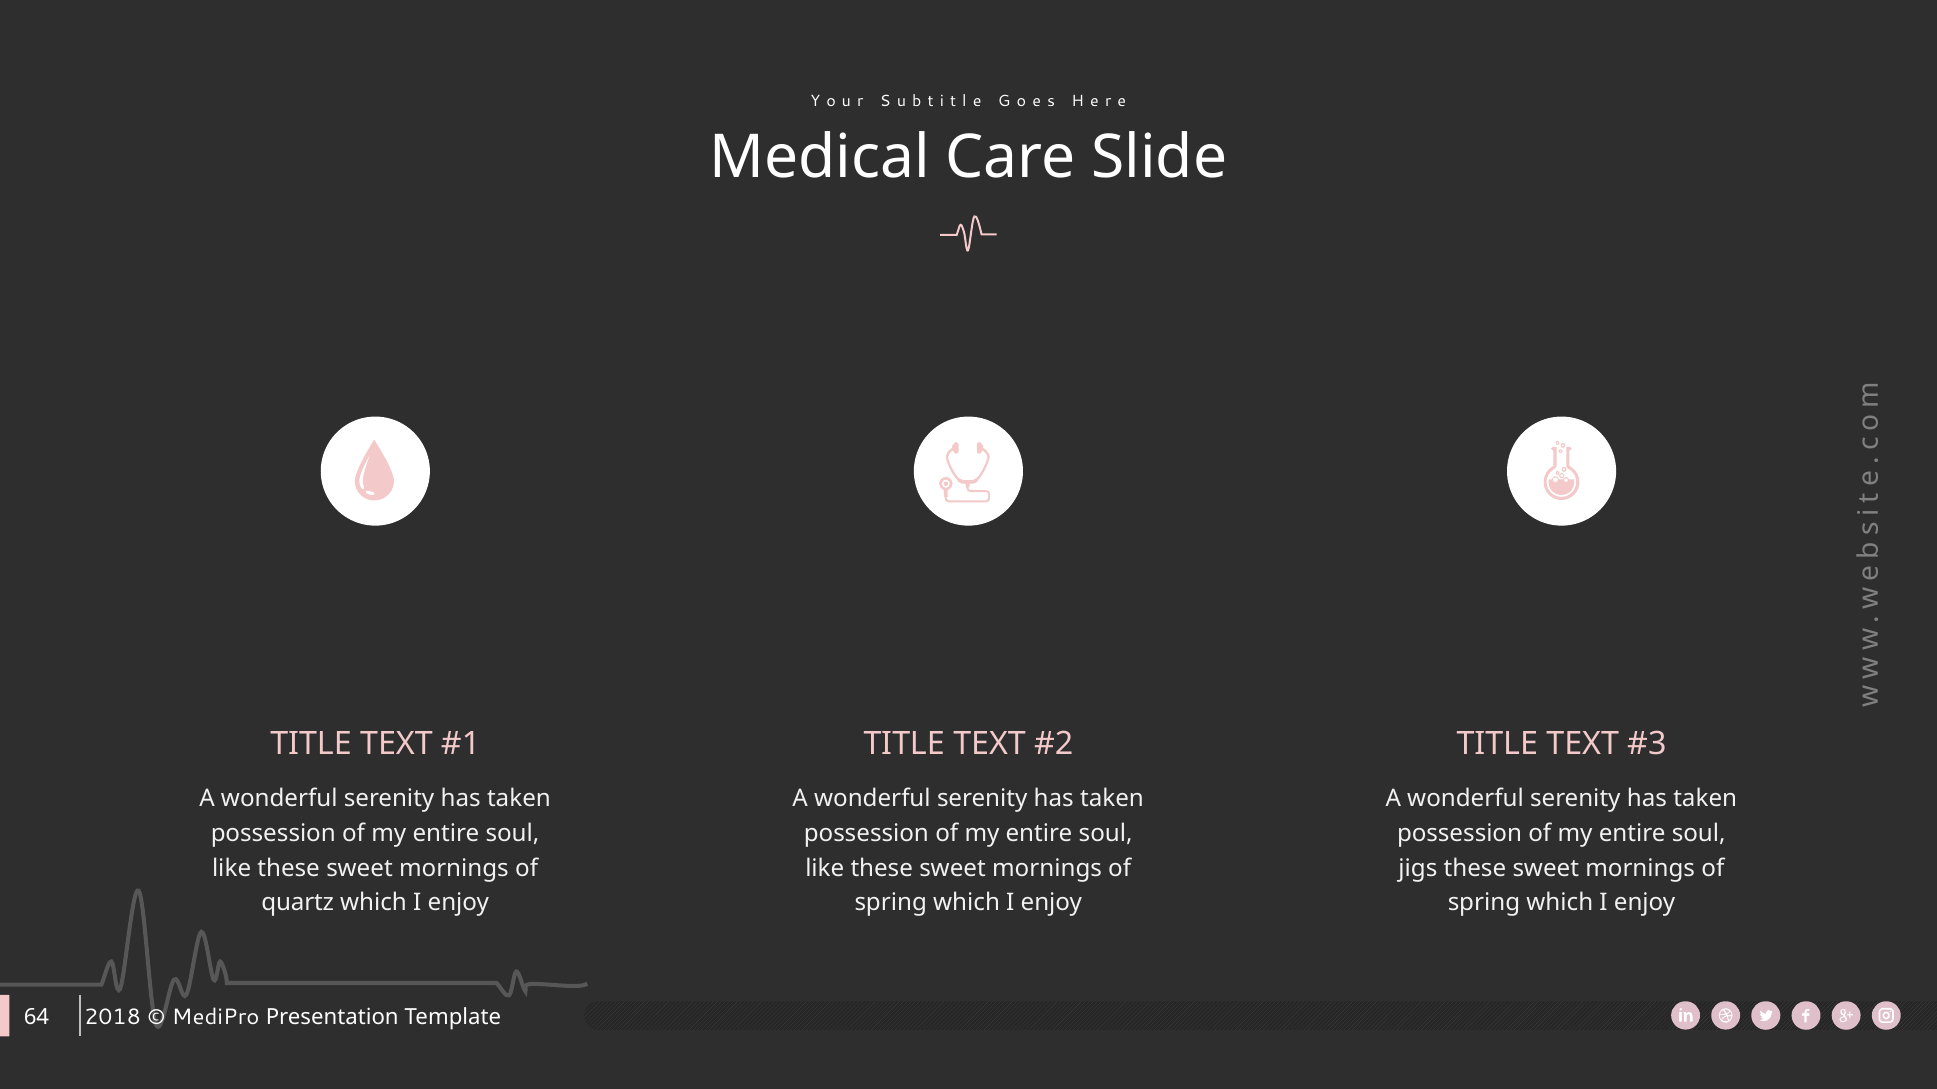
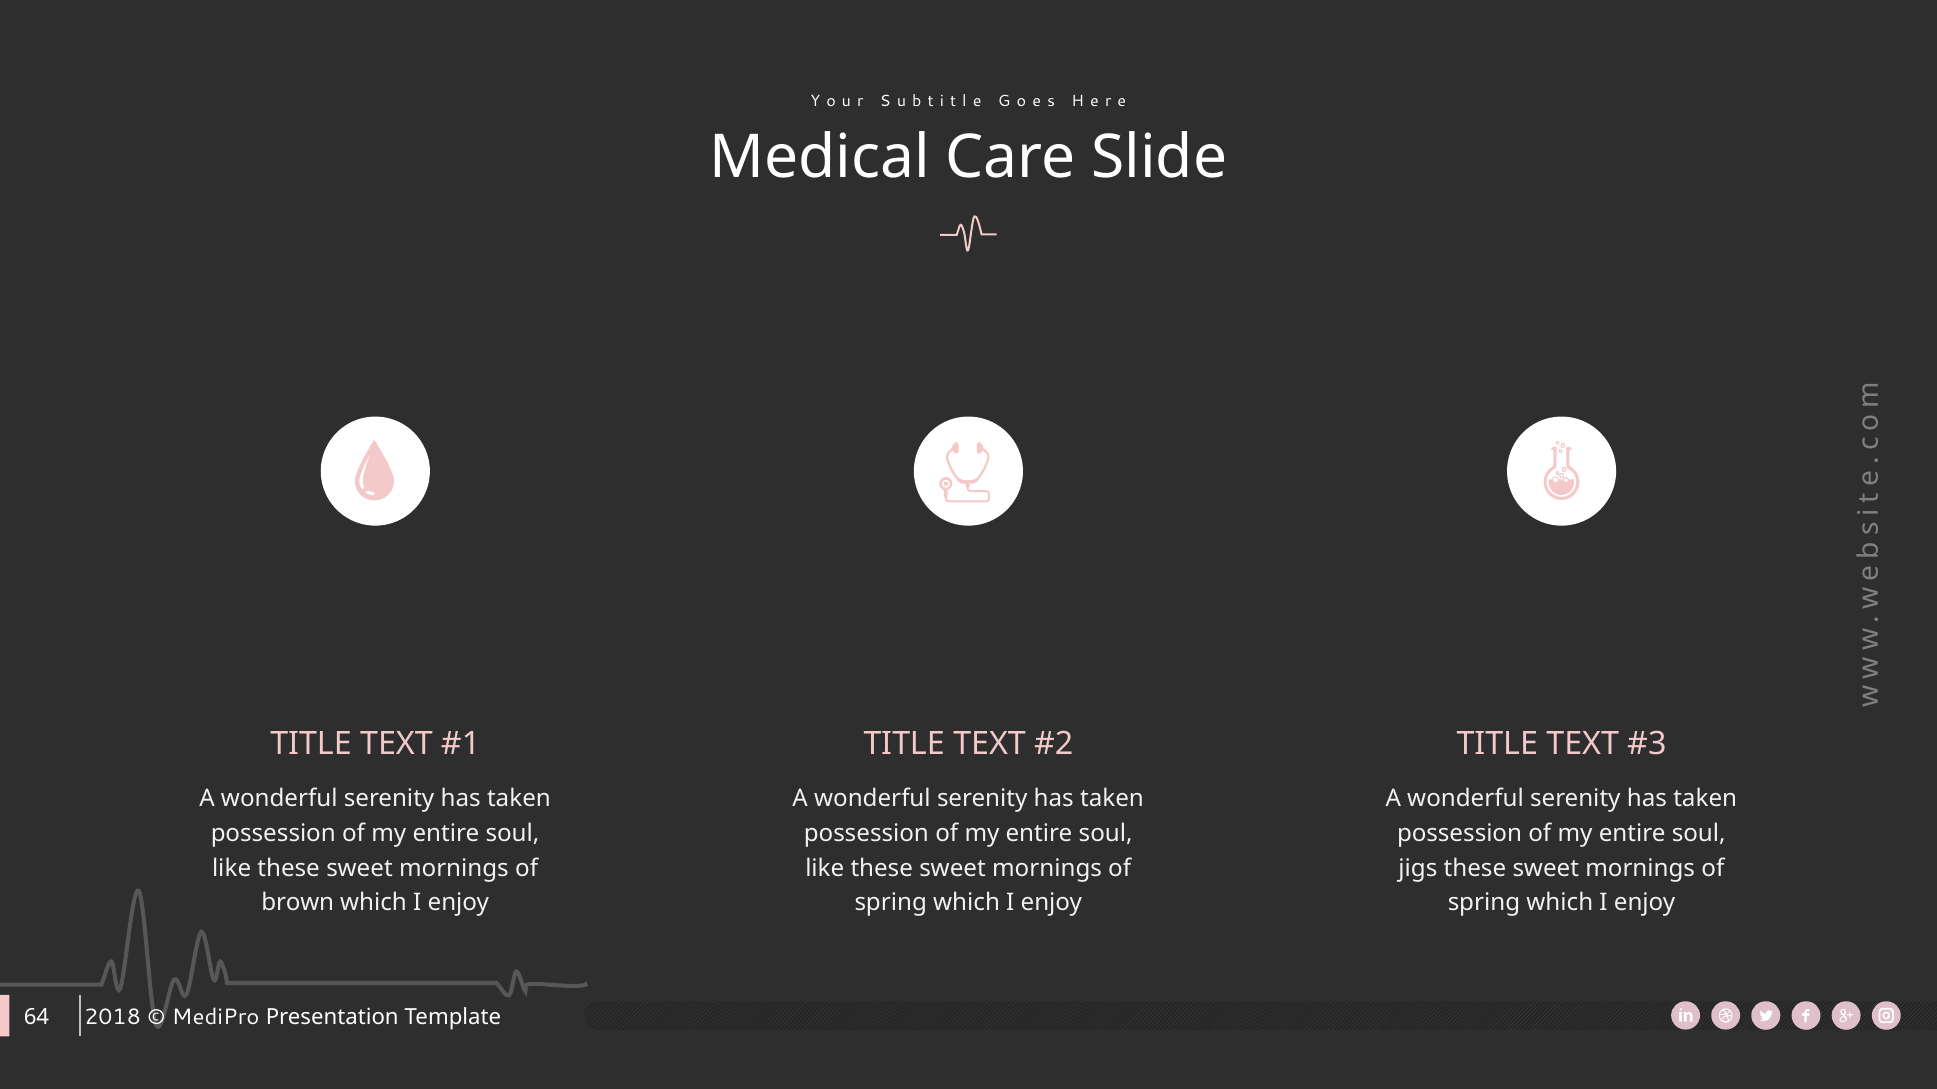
quartz: quartz -> brown (298, 903)
